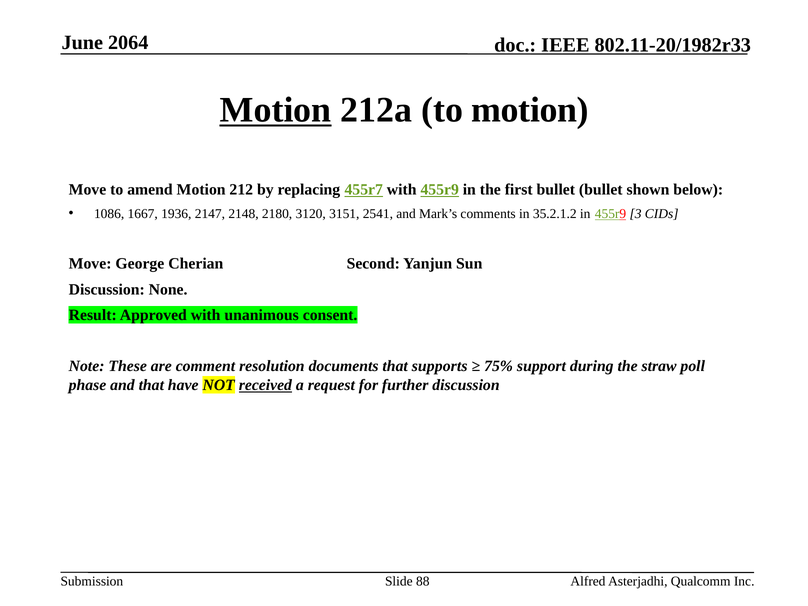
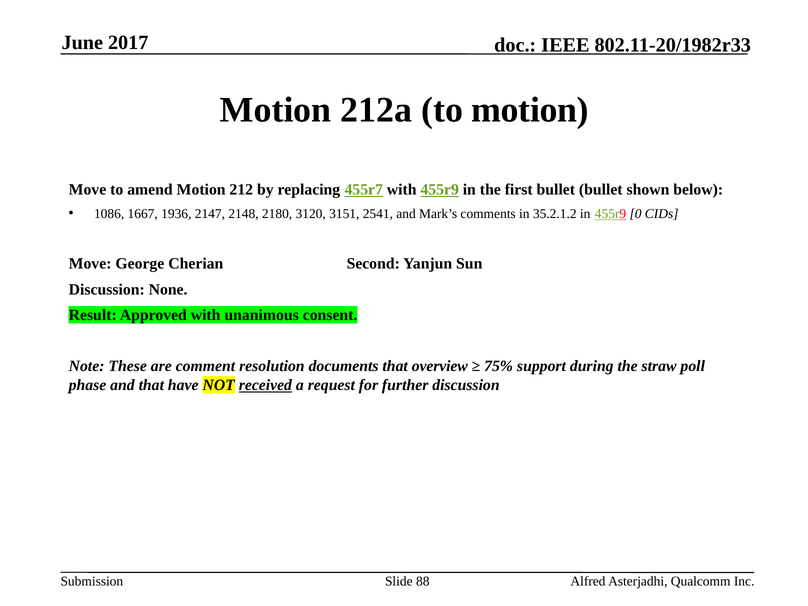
2064: 2064 -> 2017 (128, 43)
Motion underline: present -> none (276, 110)
3: 3 -> 0 (636, 214)
supports: supports -> overview (440, 366)
